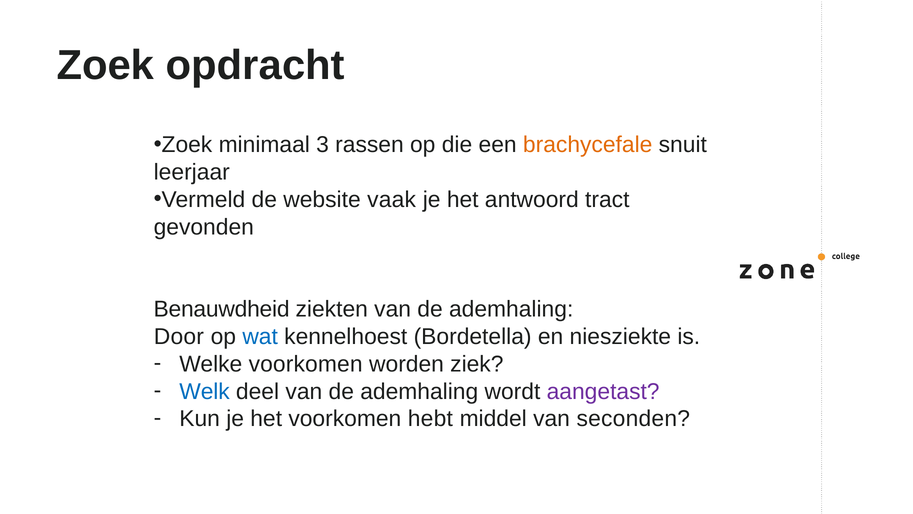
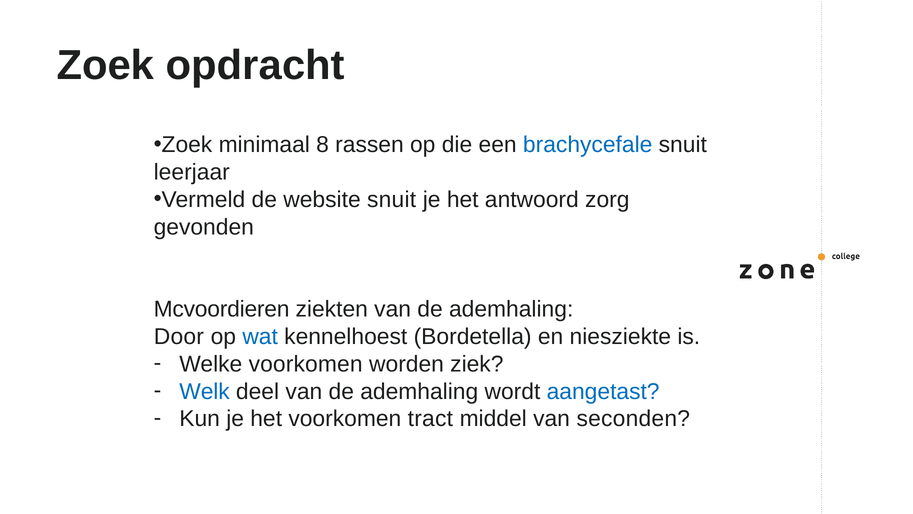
3: 3 -> 8 (323, 145)
brachycefale colour: orange -> blue (588, 145)
website vaak: vaak -> snuit (392, 199)
tract: tract -> zorg (607, 199)
Benauwdheid: Benauwdheid -> Mcvoordieren (222, 309)
aangetast colour: purple -> blue (603, 391)
hebt: hebt -> tract (430, 419)
